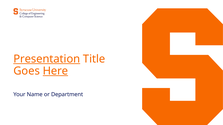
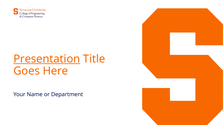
Here underline: present -> none (55, 71)
